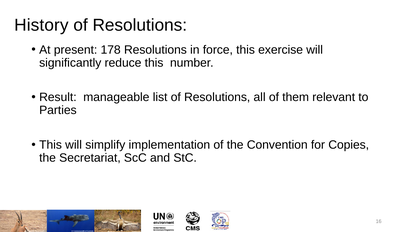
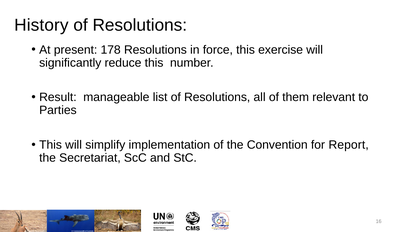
Copies: Copies -> Report (349, 145)
